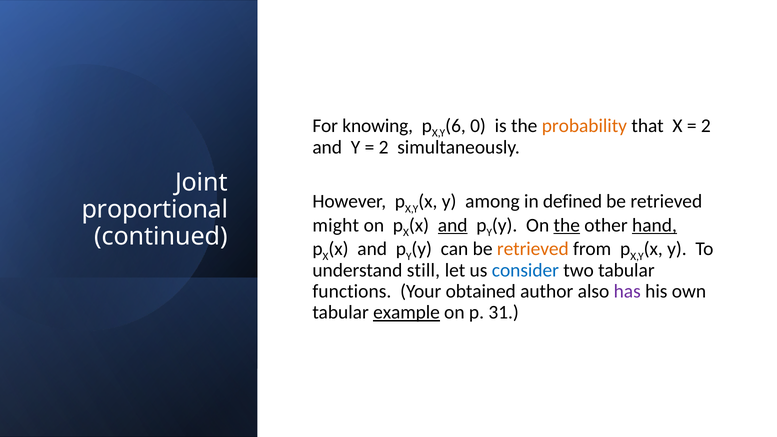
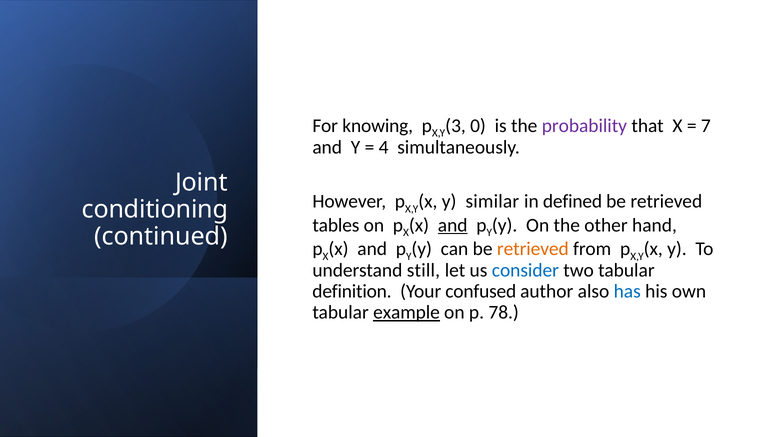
6: 6 -> 3 (456, 126)
probability colour: orange -> purple (584, 126)
2: 2 -> 7 (706, 126)
2: 2 -> 4 (384, 147)
among: among -> similar (492, 201)
proportional: proportional -> conditioning (155, 210)
might: might -> tables (336, 225)
the underline: present -> none (567, 225)
hand underline: present -> none (654, 225)
functions: functions -> definition (352, 292)
obtained: obtained -> confused (481, 292)
has colour: purple -> blue (627, 292)
31: 31 -> 78 (504, 313)
